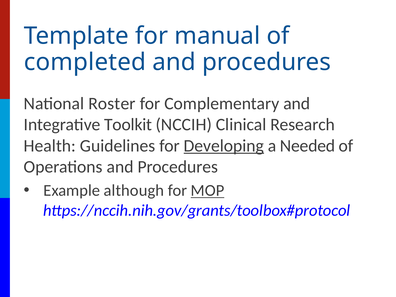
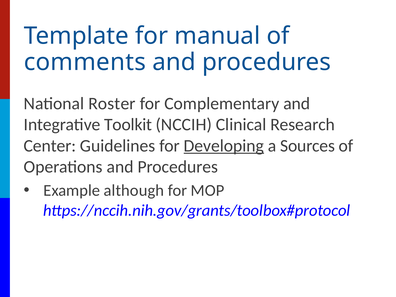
completed: completed -> comments (85, 62)
Health: Health -> Center (50, 146)
Needed: Needed -> Sources (308, 146)
MOP underline: present -> none (208, 191)
